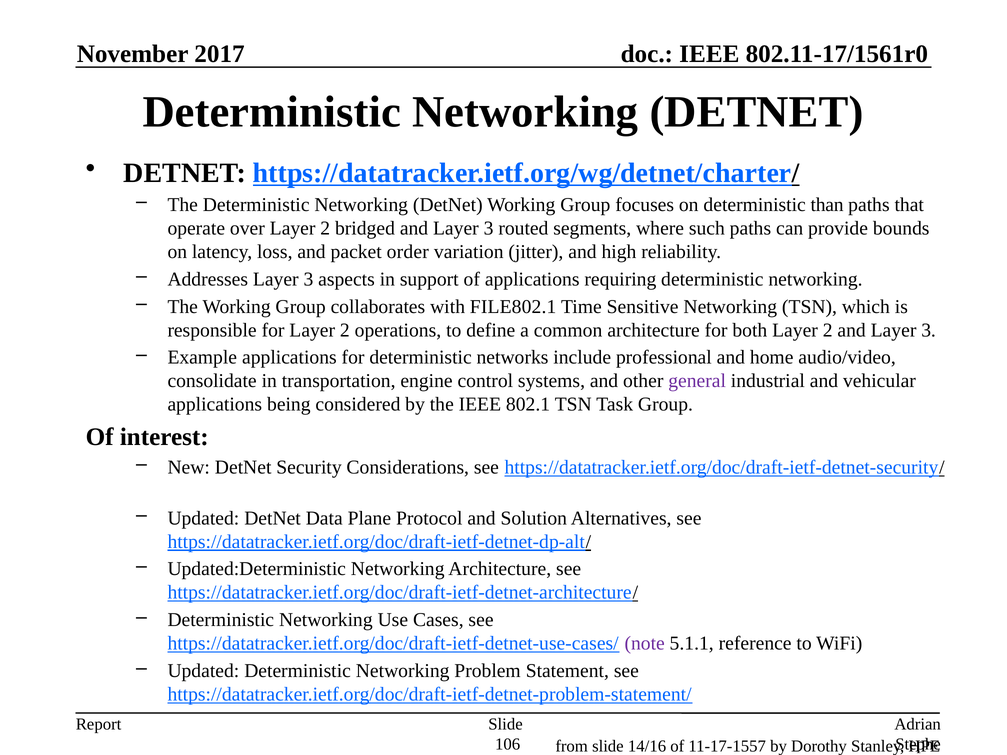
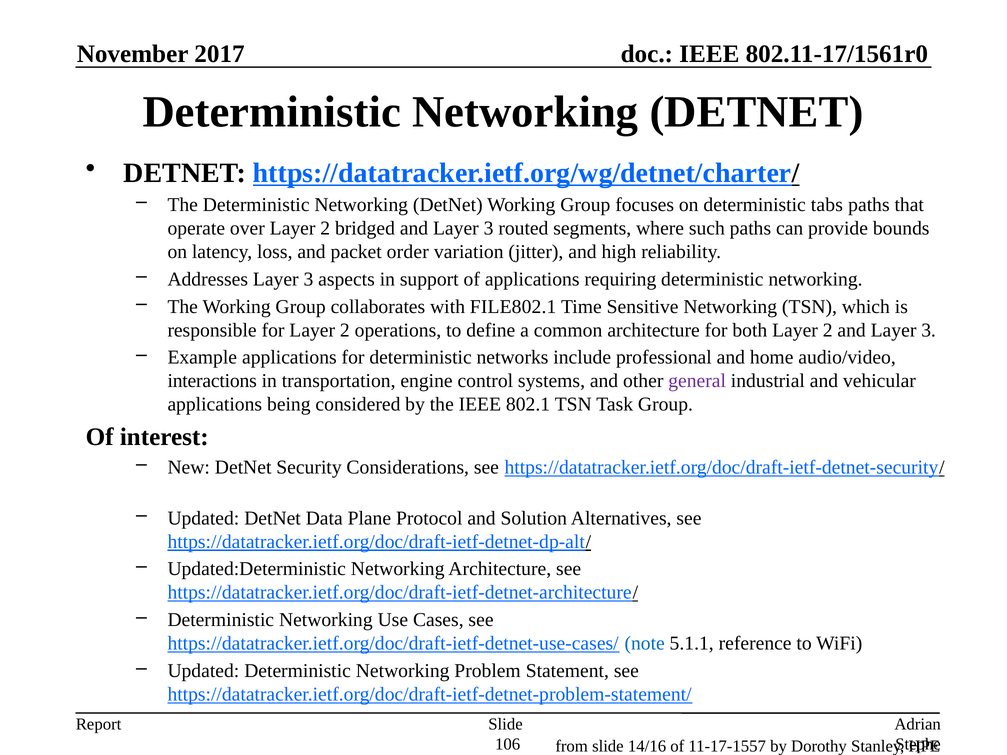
than: than -> tabs (827, 205)
consolidate: consolidate -> interactions (212, 381)
note colour: purple -> blue (645, 644)
